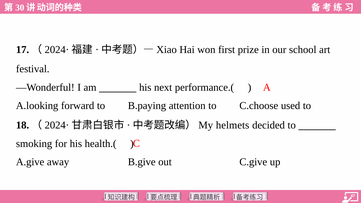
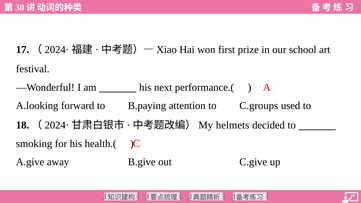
C.choose: C.choose -> C.groups (259, 106)
